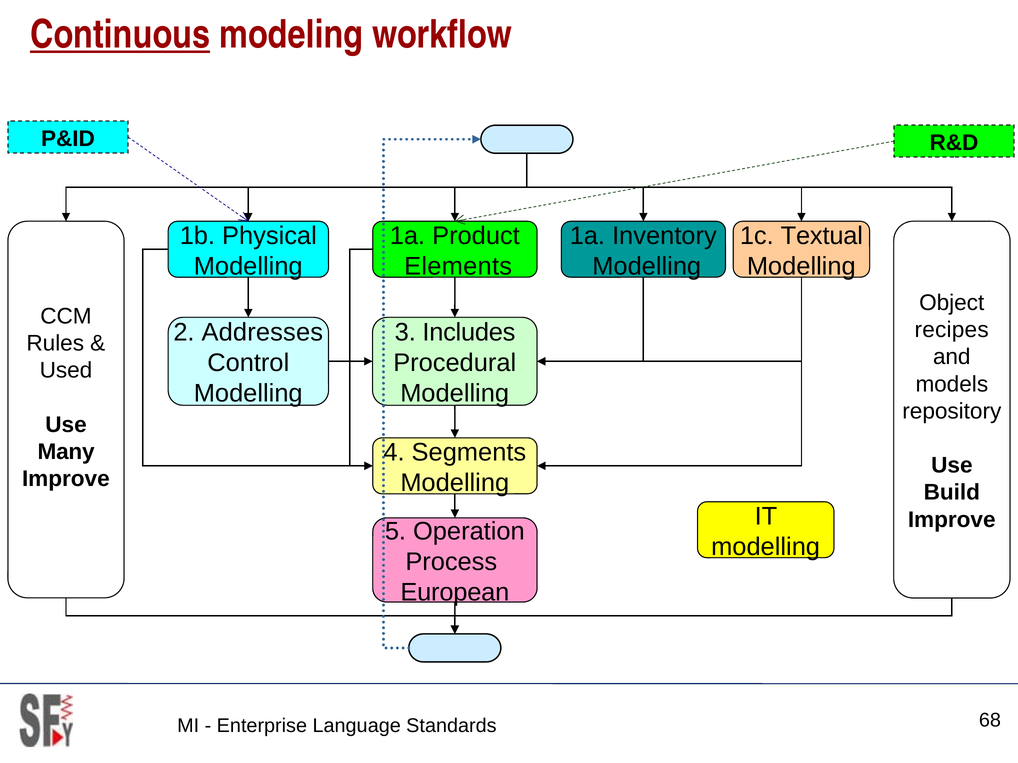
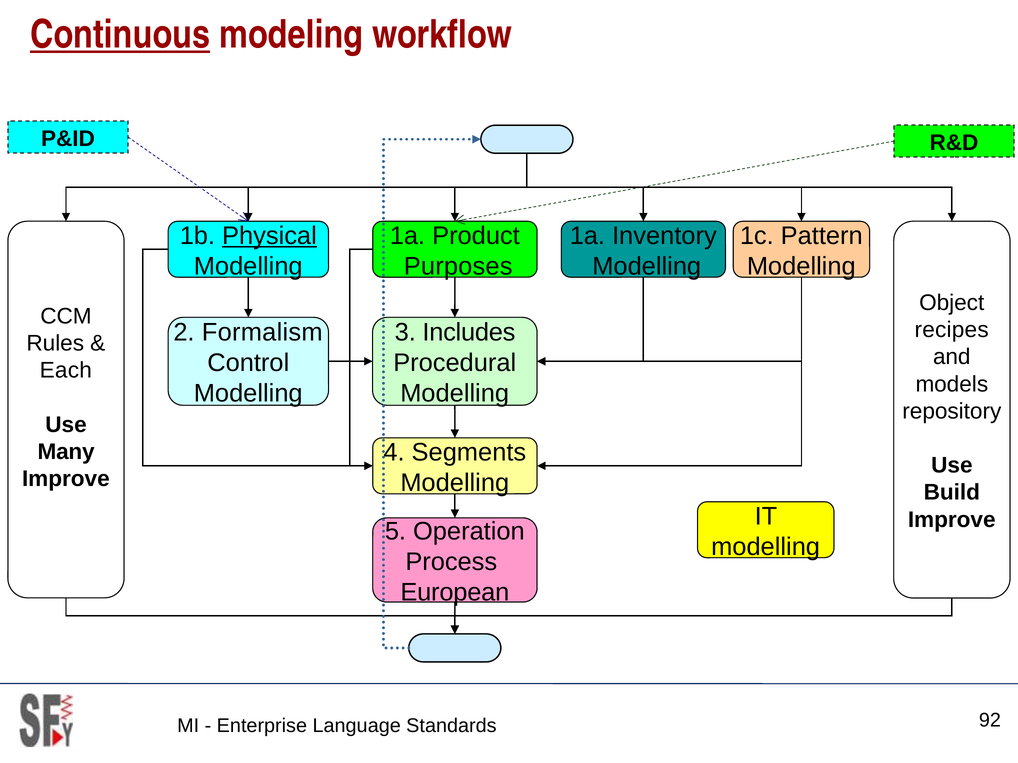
Physical underline: none -> present (269, 236)
Textual: Textual -> Pattern (822, 236)
Elements: Elements -> Purposes (458, 266)
Addresses: Addresses -> Formalism (262, 333)
Used: Used -> Each (66, 371)
68: 68 -> 92 (990, 721)
